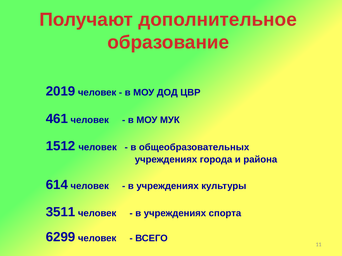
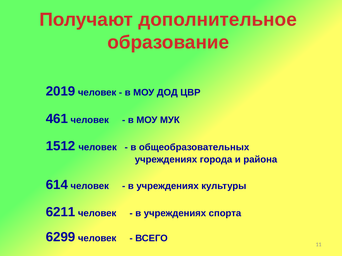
3511: 3511 -> 6211 (61, 212)
